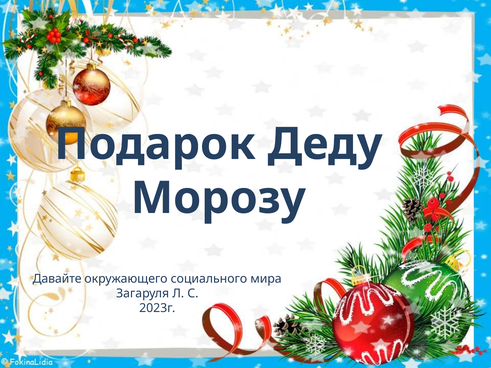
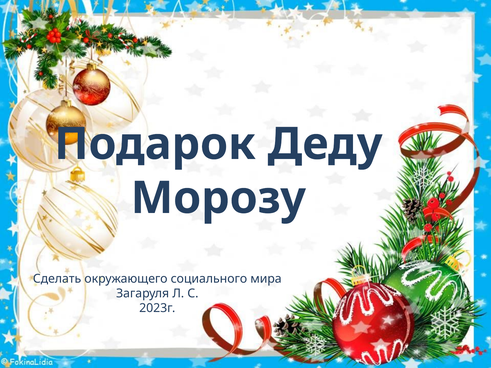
Давайте: Давайте -> Сделать (57, 279)
